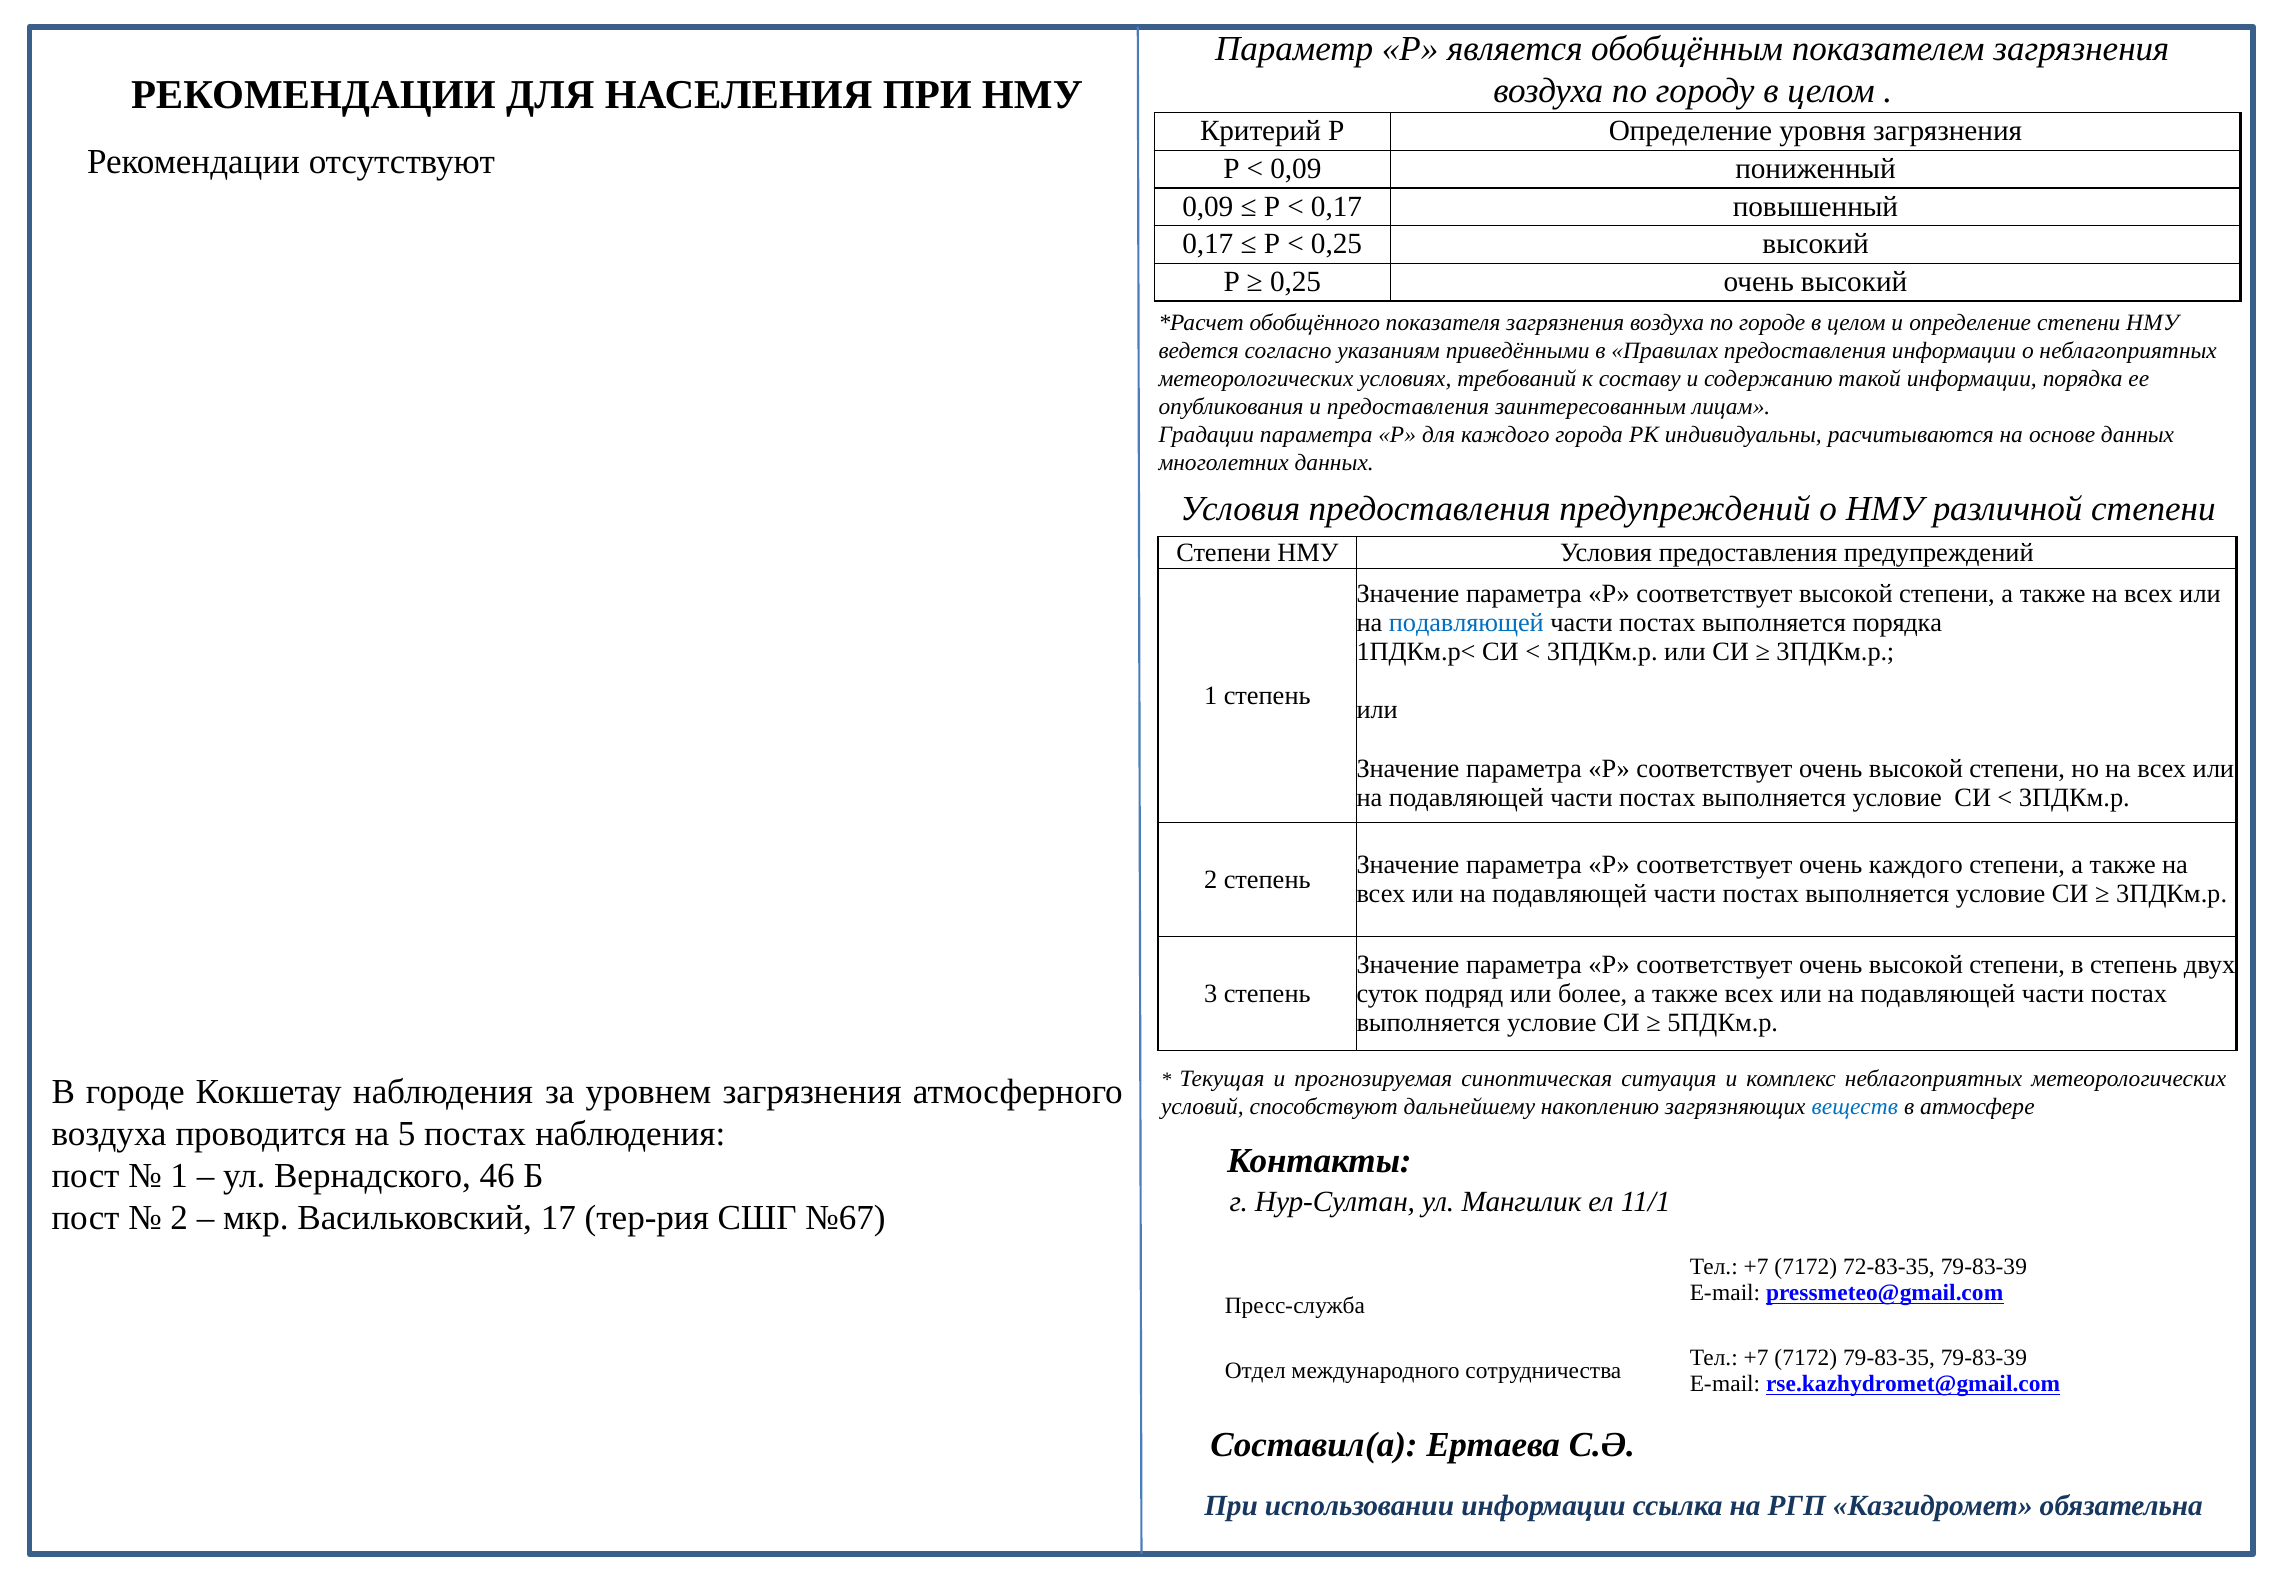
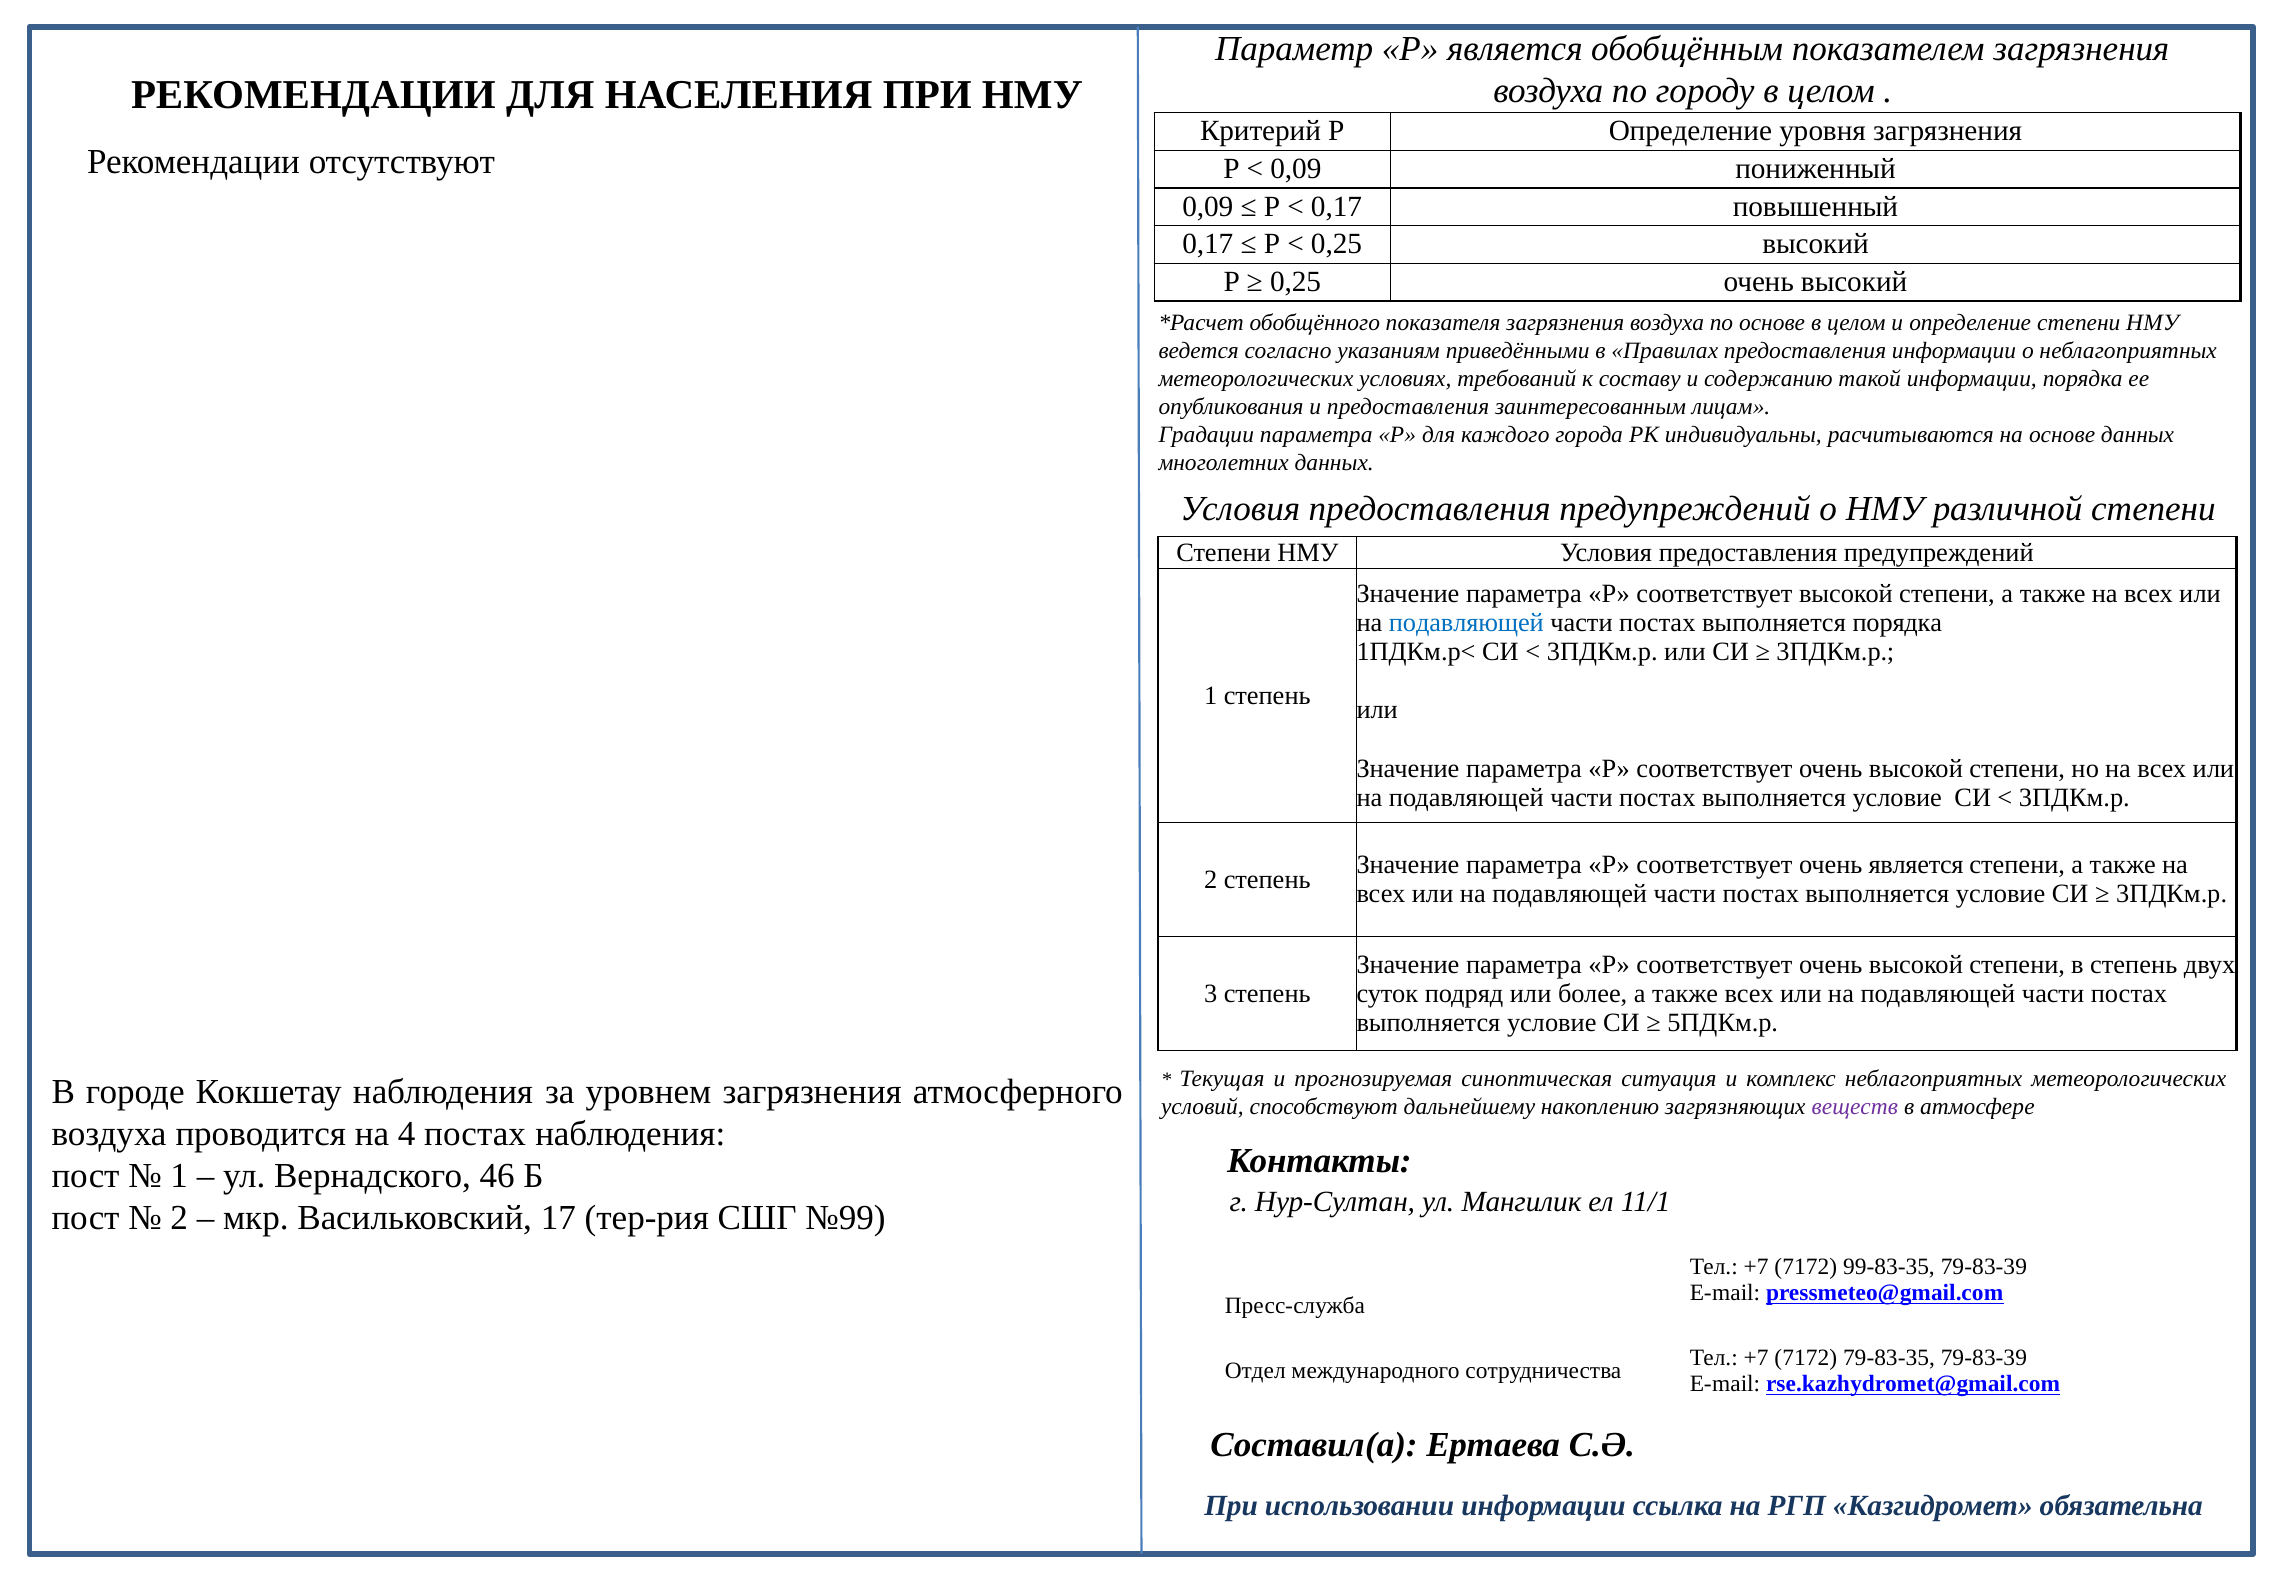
по городе: городе -> основе (1772, 322)
очень каждого: каждого -> является (1916, 865)
веществ colour: blue -> purple (1855, 1106)
5: 5 -> 4 (407, 1133)
№67: №67 -> №99 (845, 1218)
72-83-35: 72-83-35 -> 99-83-35 (1889, 1266)
